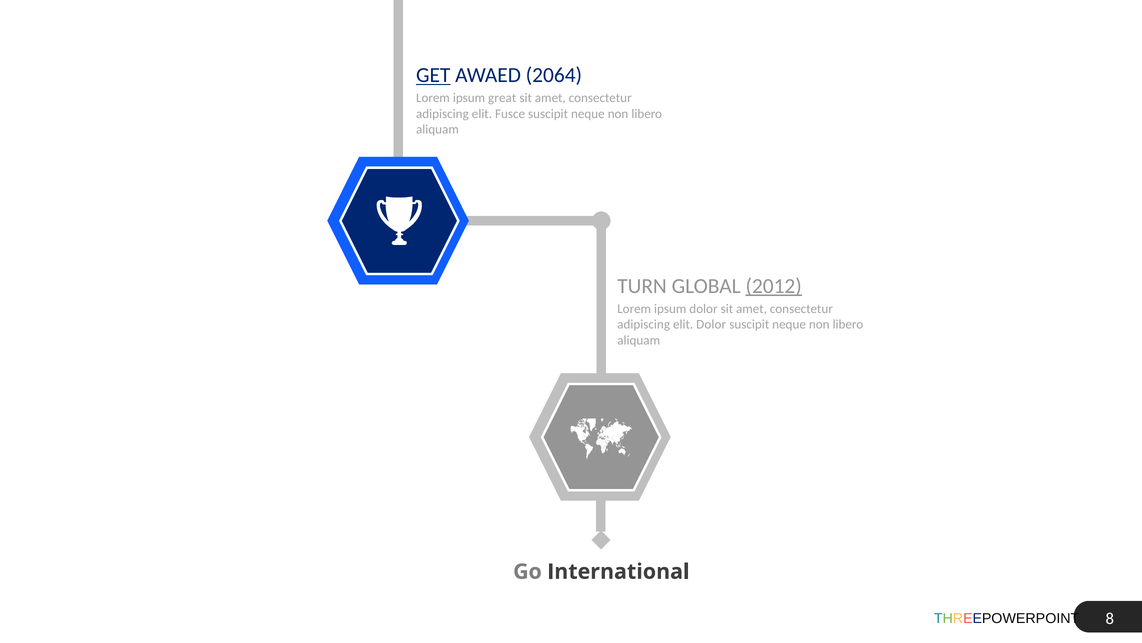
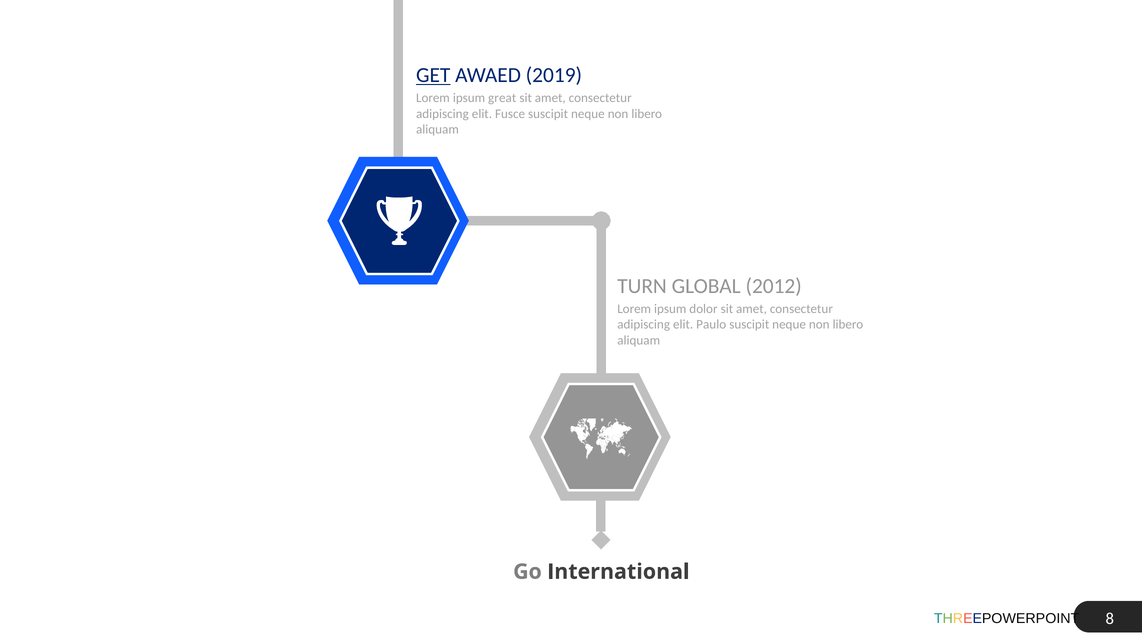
2064: 2064 -> 2019 (554, 75)
2012 underline: present -> none (774, 286)
elit Dolor: Dolor -> Paulo (711, 324)
